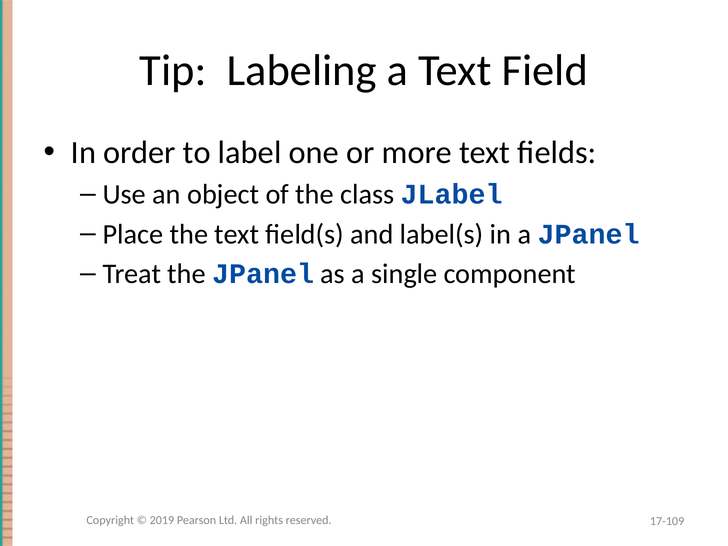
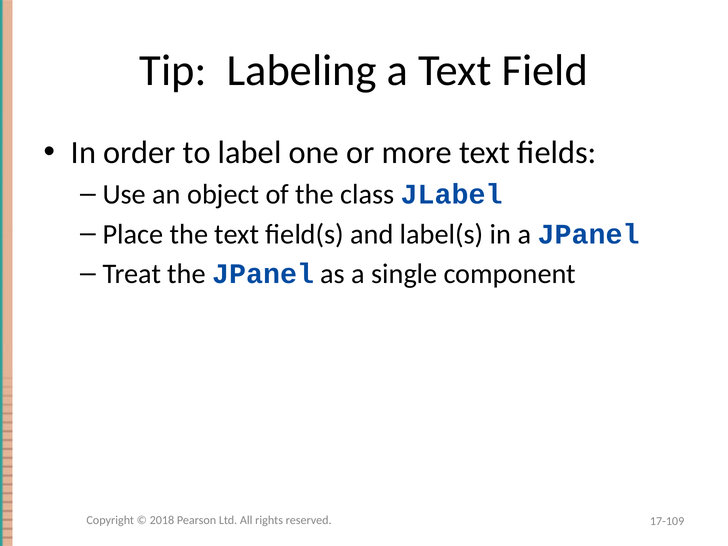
2019: 2019 -> 2018 (162, 520)
